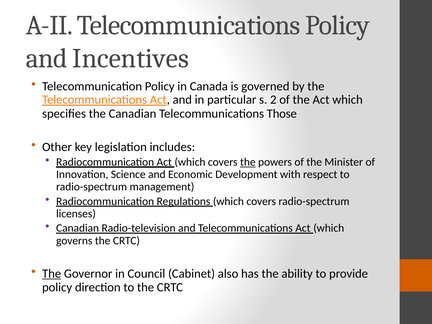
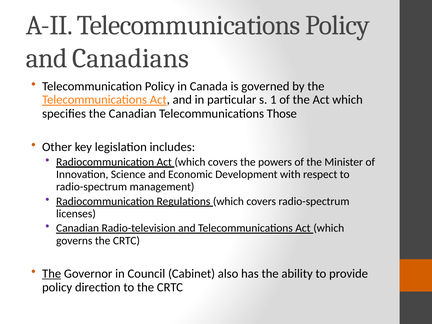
Incentives: Incentives -> Canadians (131, 58)
2: 2 -> 1 (273, 100)
the underline: present -> none (248, 162)
